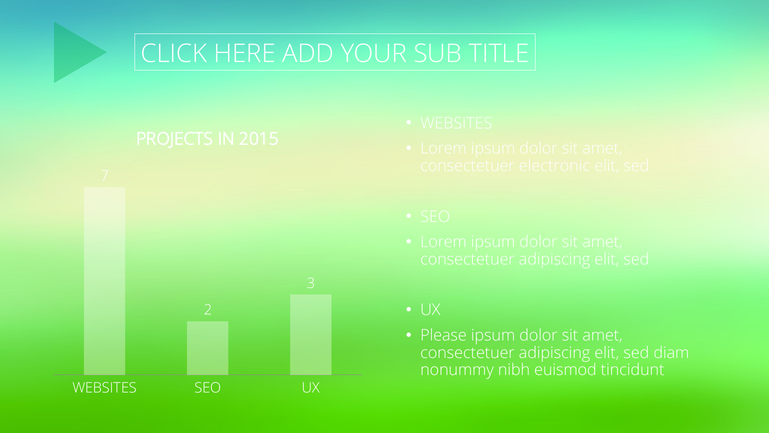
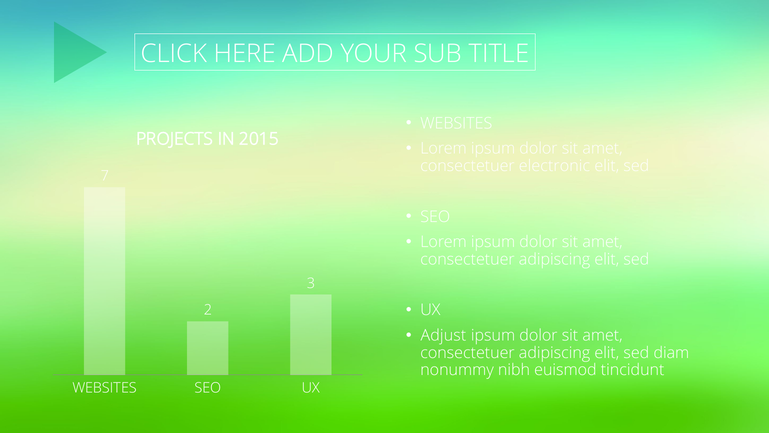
Please: Please -> Adjust (443, 335)
